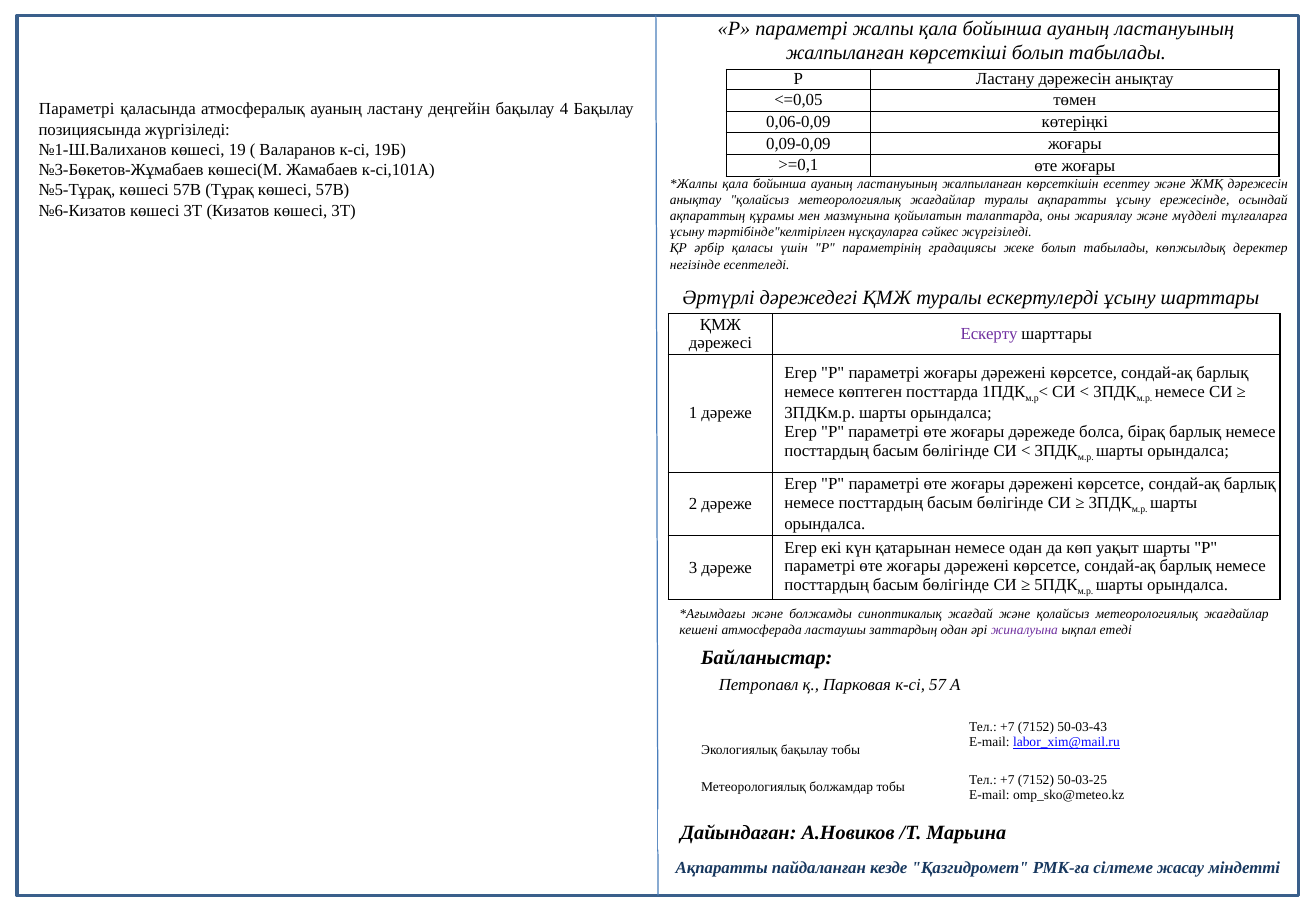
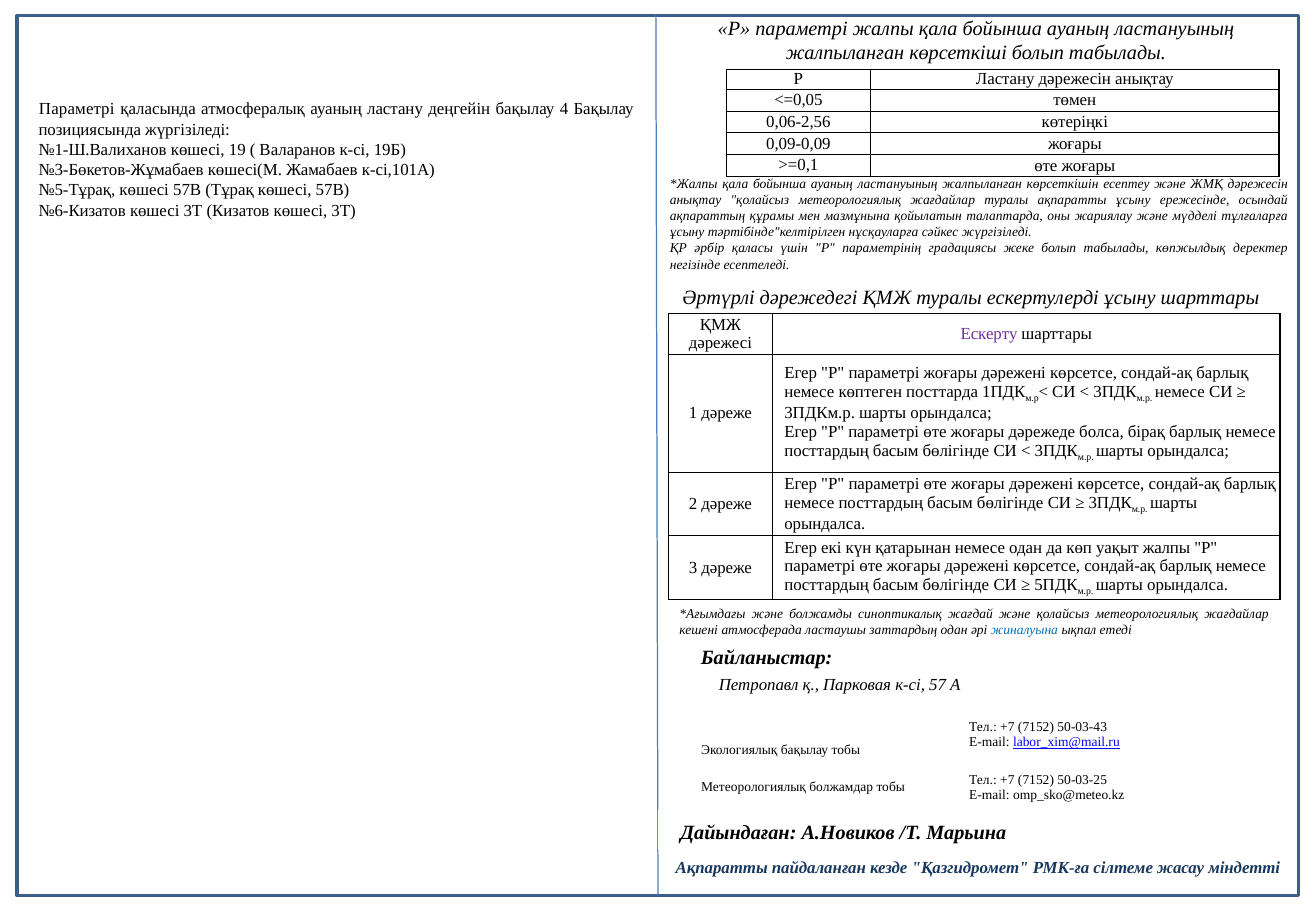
0,06-0,09: 0,06-0,09 -> 0,06-2,56 (798, 122)
уақыт шарты: шарты -> жалпы (1167, 548)
жиналуына colour: purple -> blue (1024, 630)
